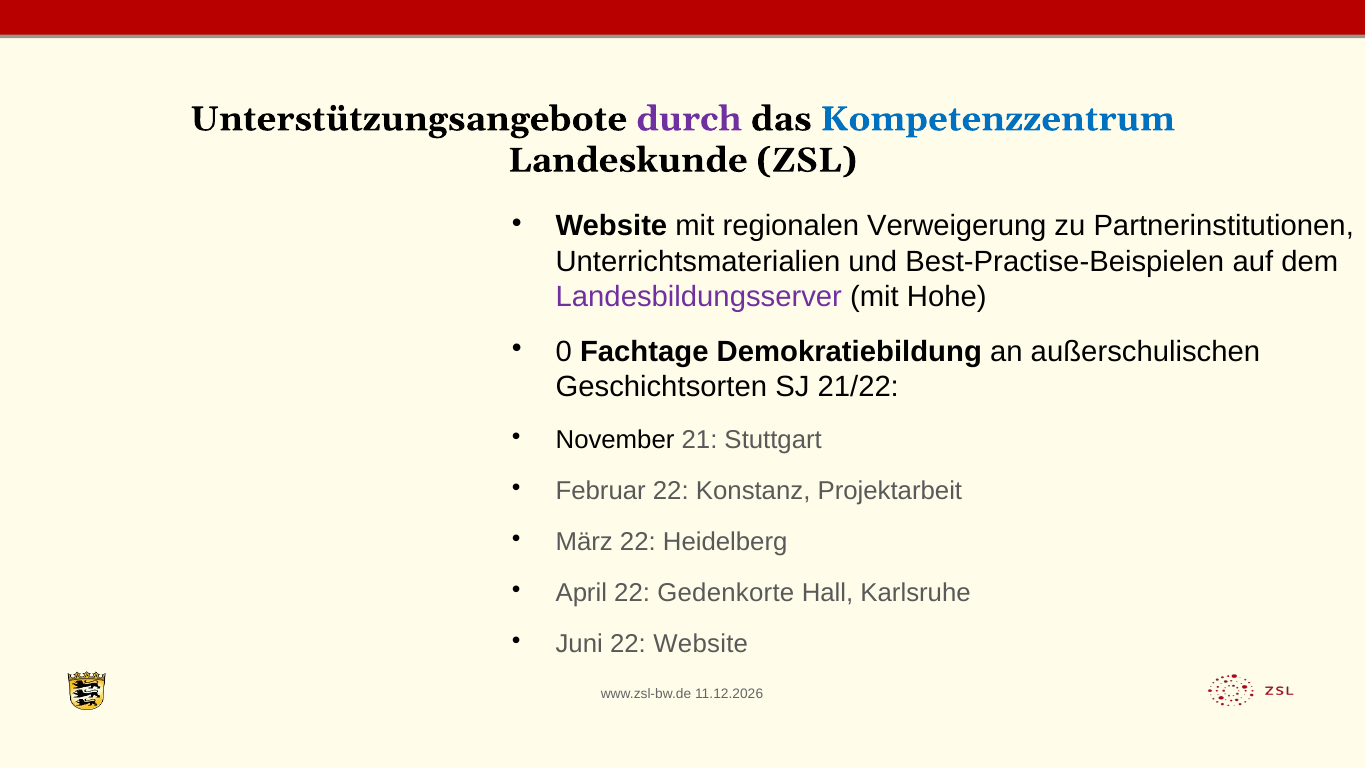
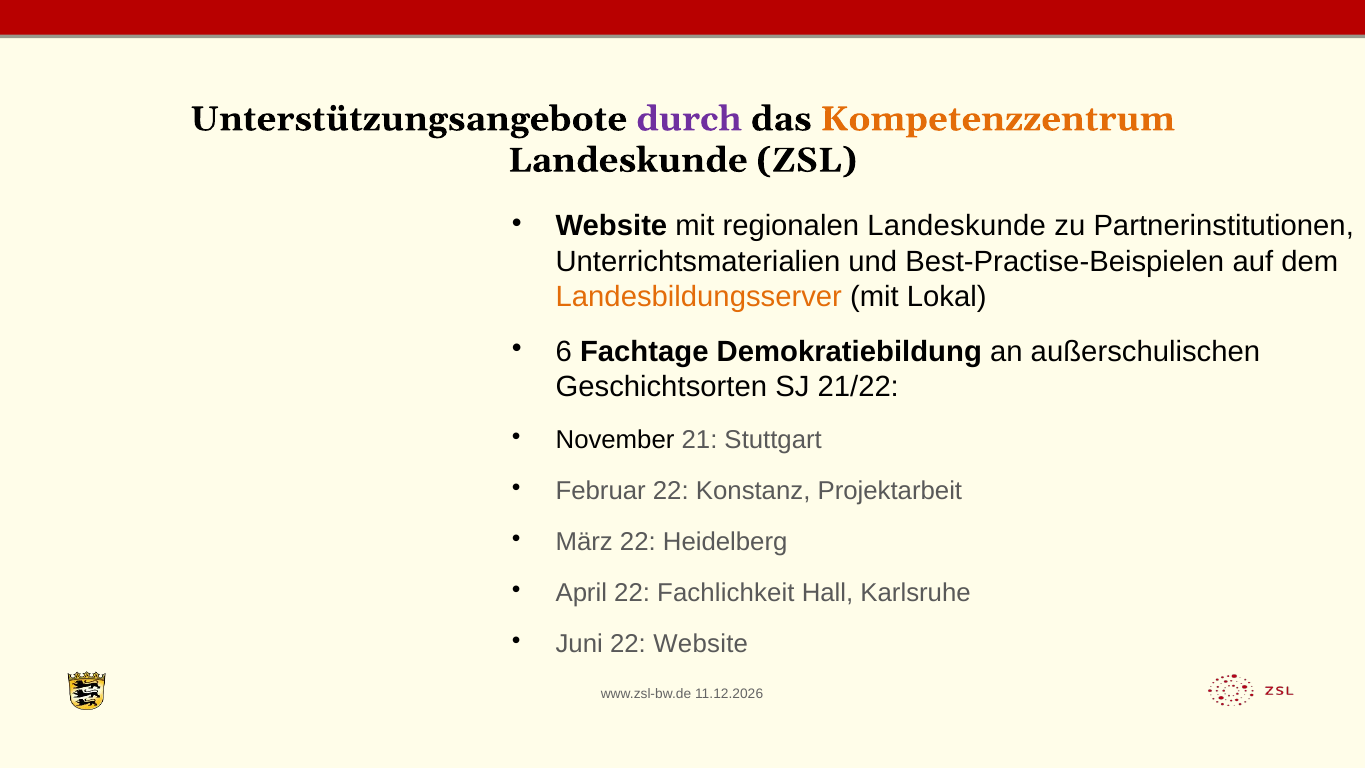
Kompetenzzentrum colour: blue -> orange (998, 119)
regionalen Verweigerung: Verweigerung -> Landeskunde (957, 226)
Landesbildungsserver colour: purple -> orange (699, 296)
Hohe: Hohe -> Lokal (947, 296)
0: 0 -> 6 (564, 352)
Gedenkorte: Gedenkorte -> Fachlichkeit (726, 593)
